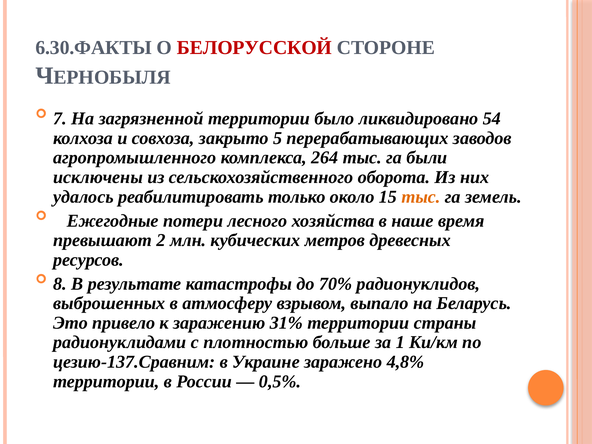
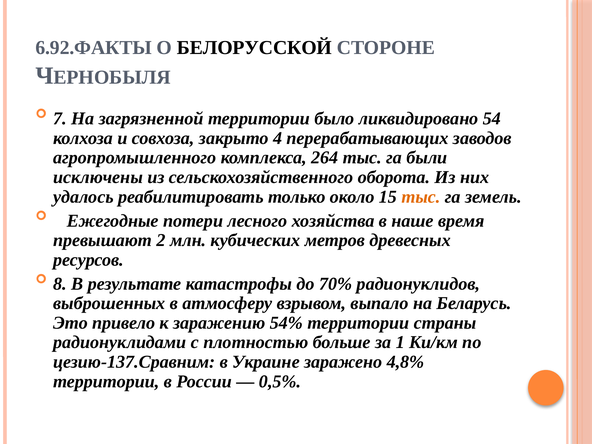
6.30.ФАКТЫ: 6.30.ФАКТЫ -> 6.92.ФАКТЫ (94, 48)
БЕЛОРУССКОЙ colour: red -> black (254, 48)
5: 5 -> 4 (278, 138)
31%: 31% -> 54% (286, 323)
